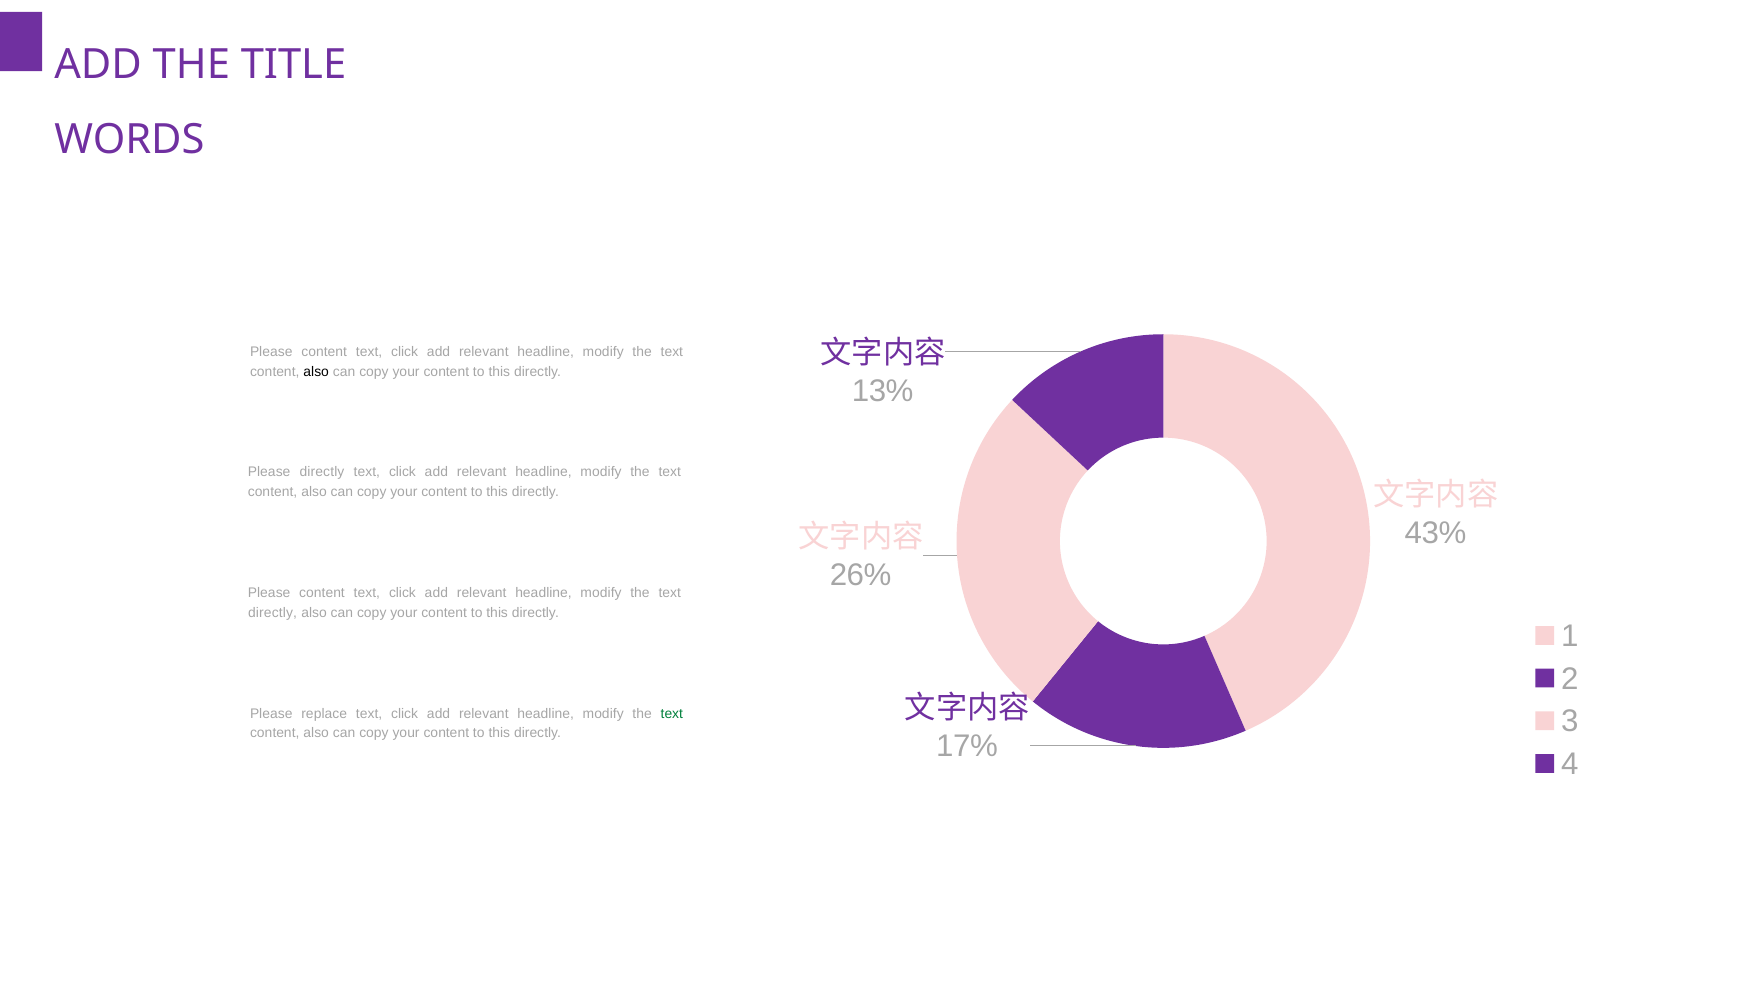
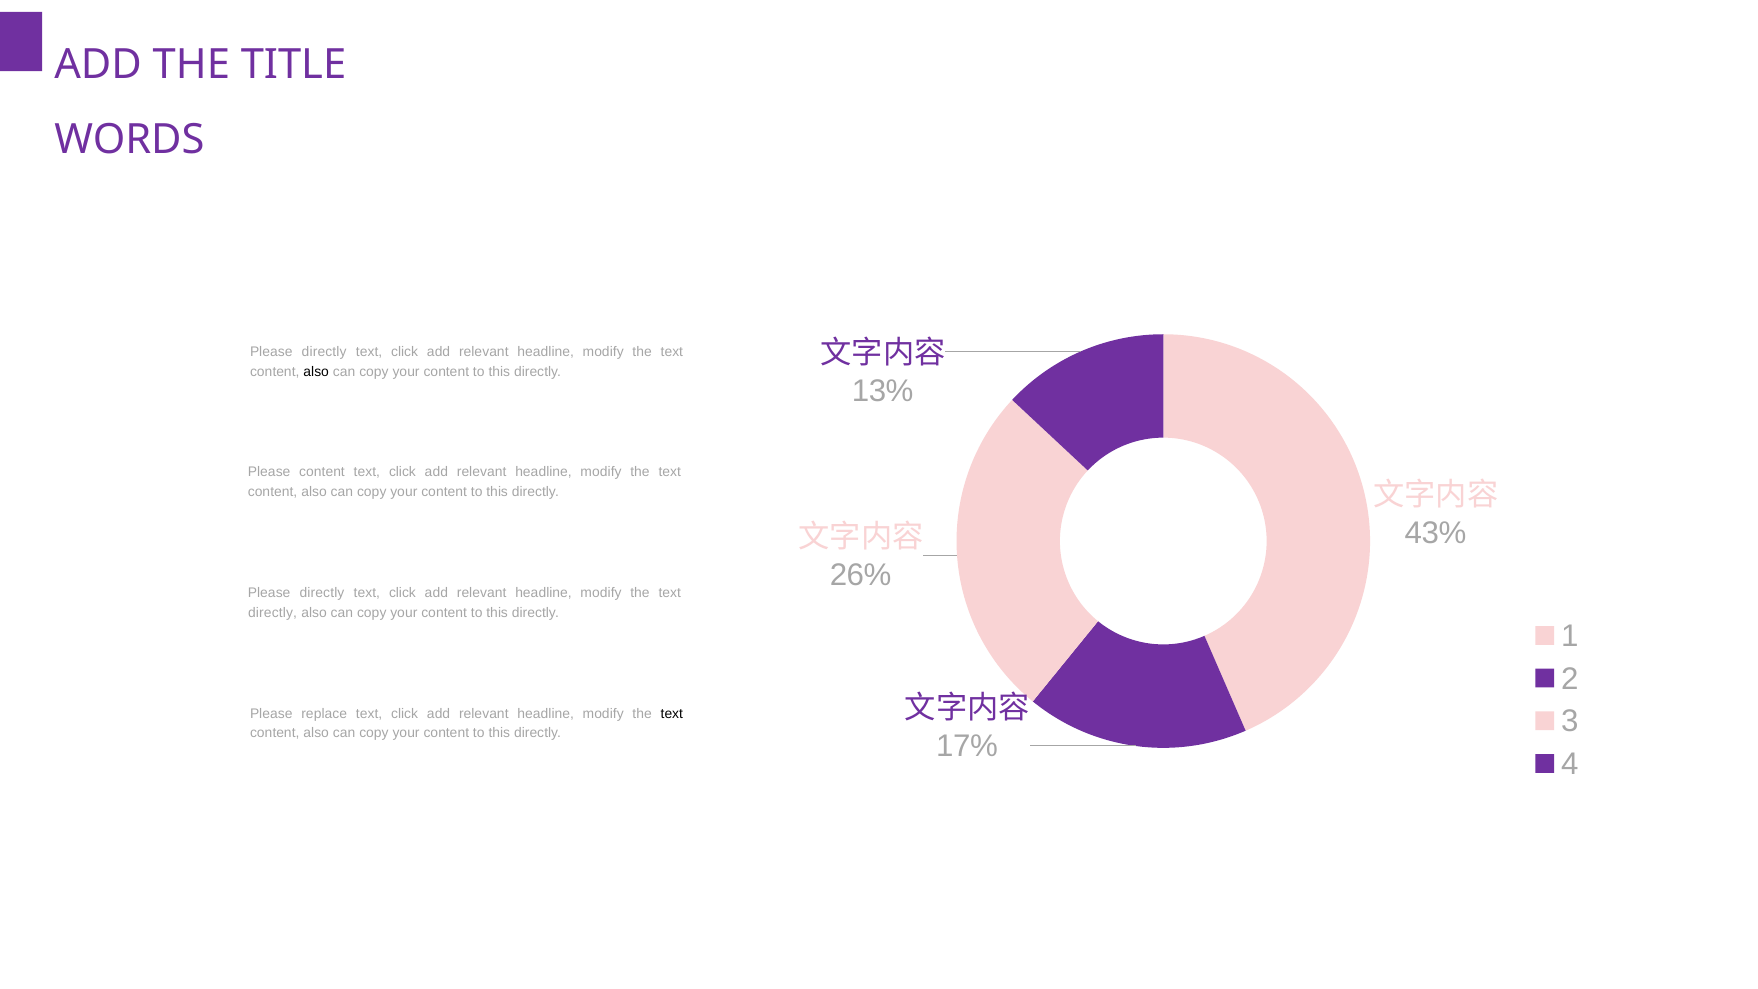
content: content -> directly (324, 352)
Please directly: directly -> content (322, 472)
content: content -> directly (322, 593)
text colour: green -> black (672, 713)
